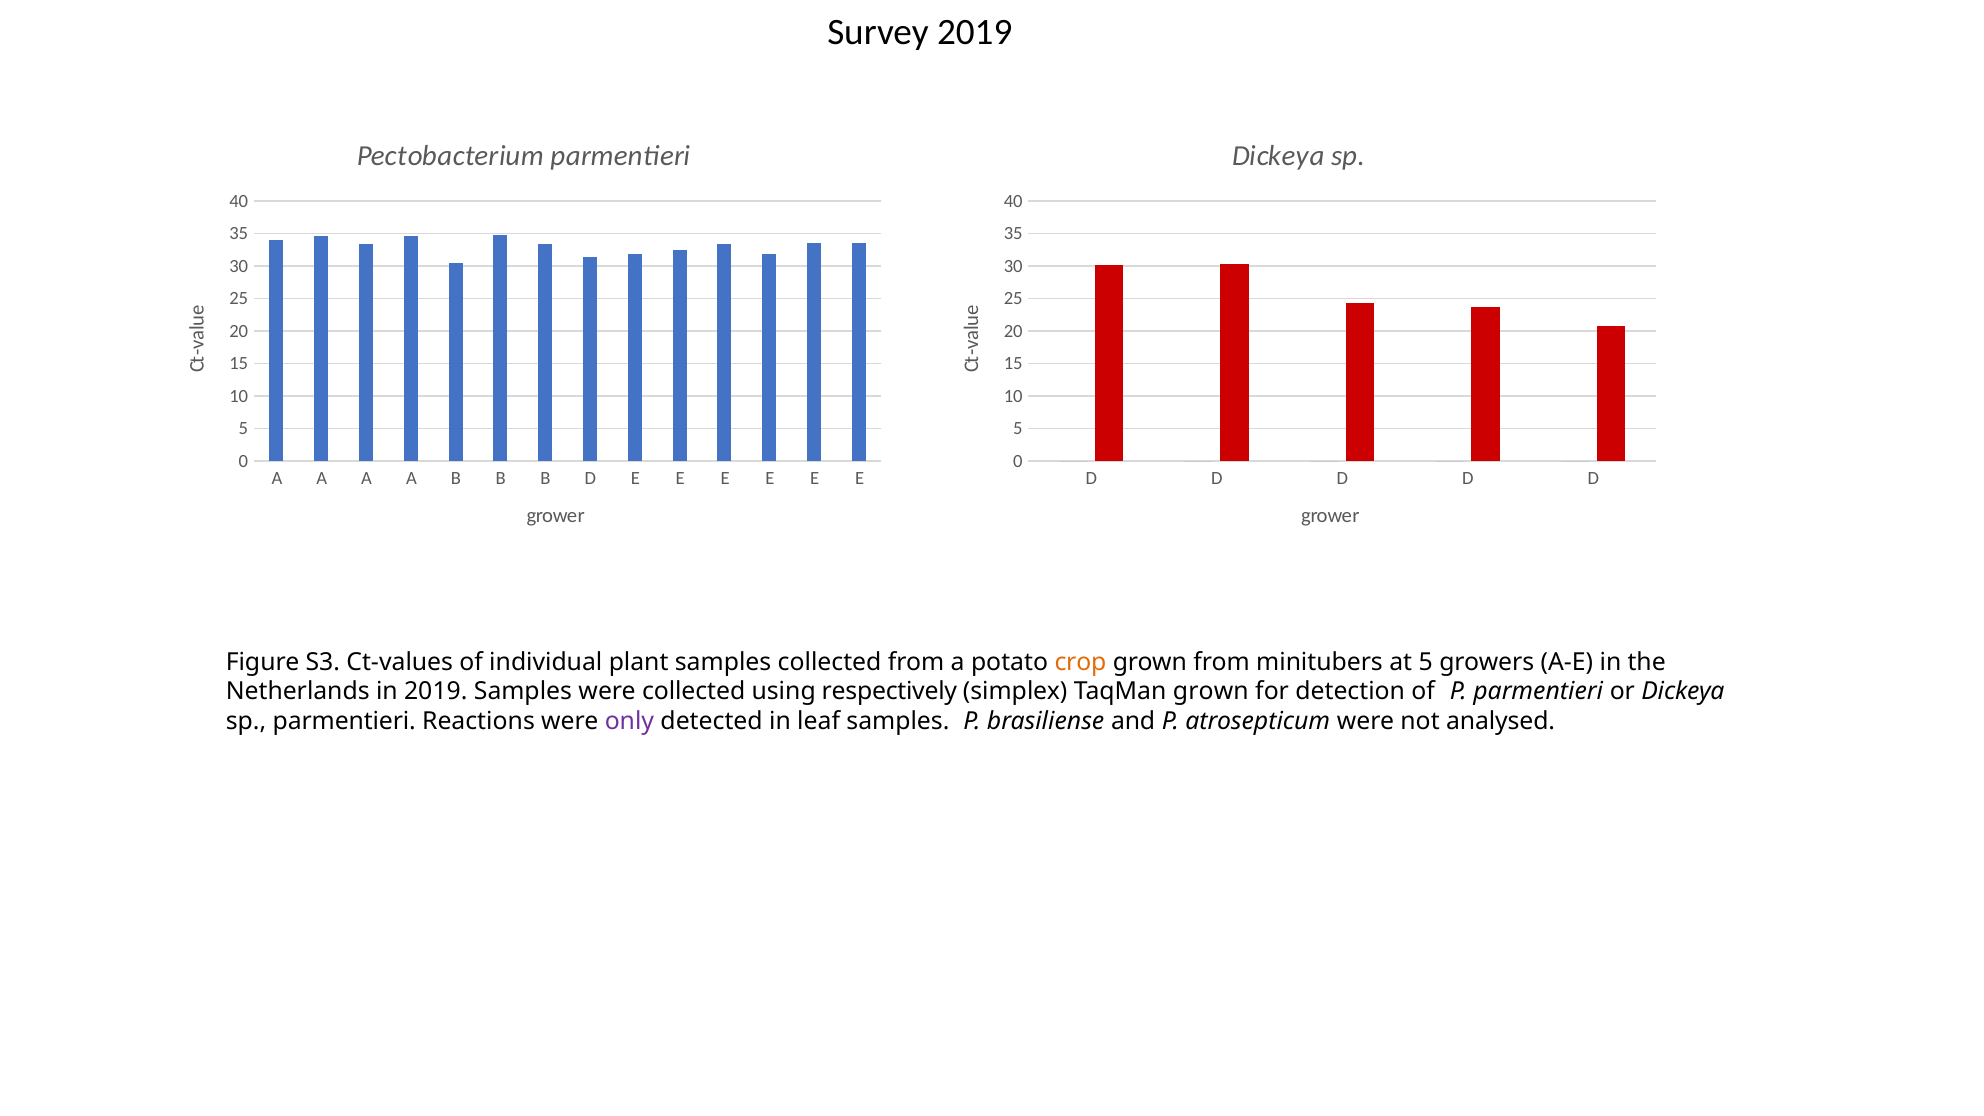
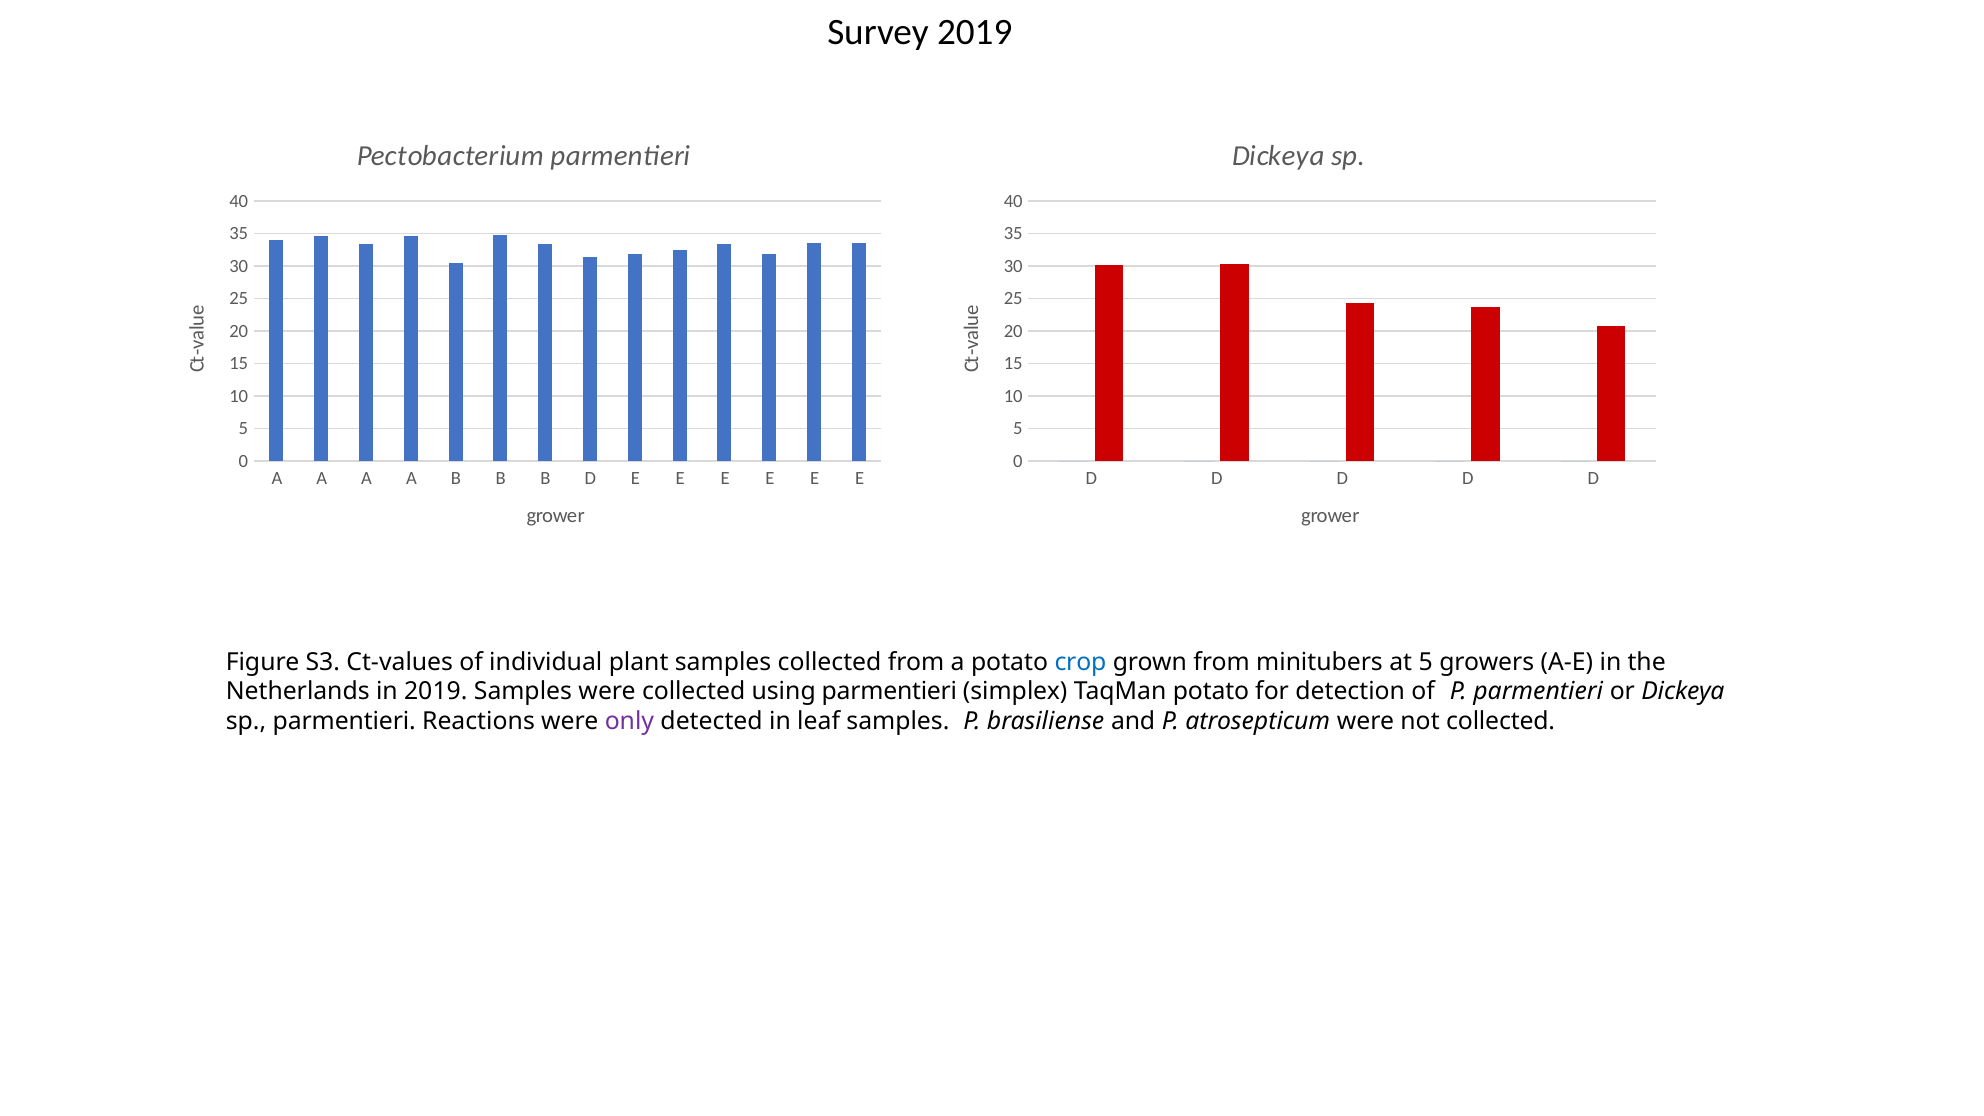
crop colour: orange -> blue (1080, 662)
using respectively: respectively -> parmentieri (889, 692)
TaqMan grown: grown -> potato (1211, 692)
not analysed: analysed -> collected (1501, 722)
